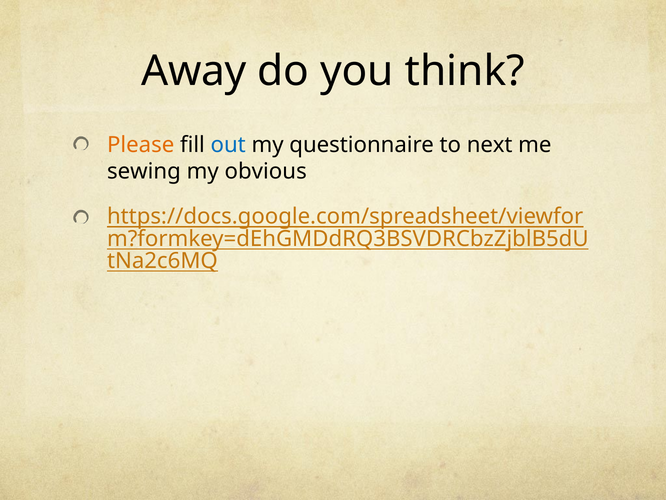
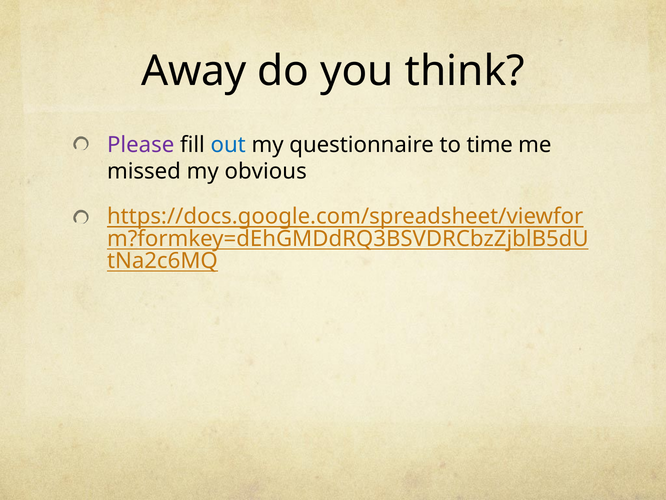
Please colour: orange -> purple (141, 145)
next: next -> time (490, 145)
sewing: sewing -> missed (144, 171)
